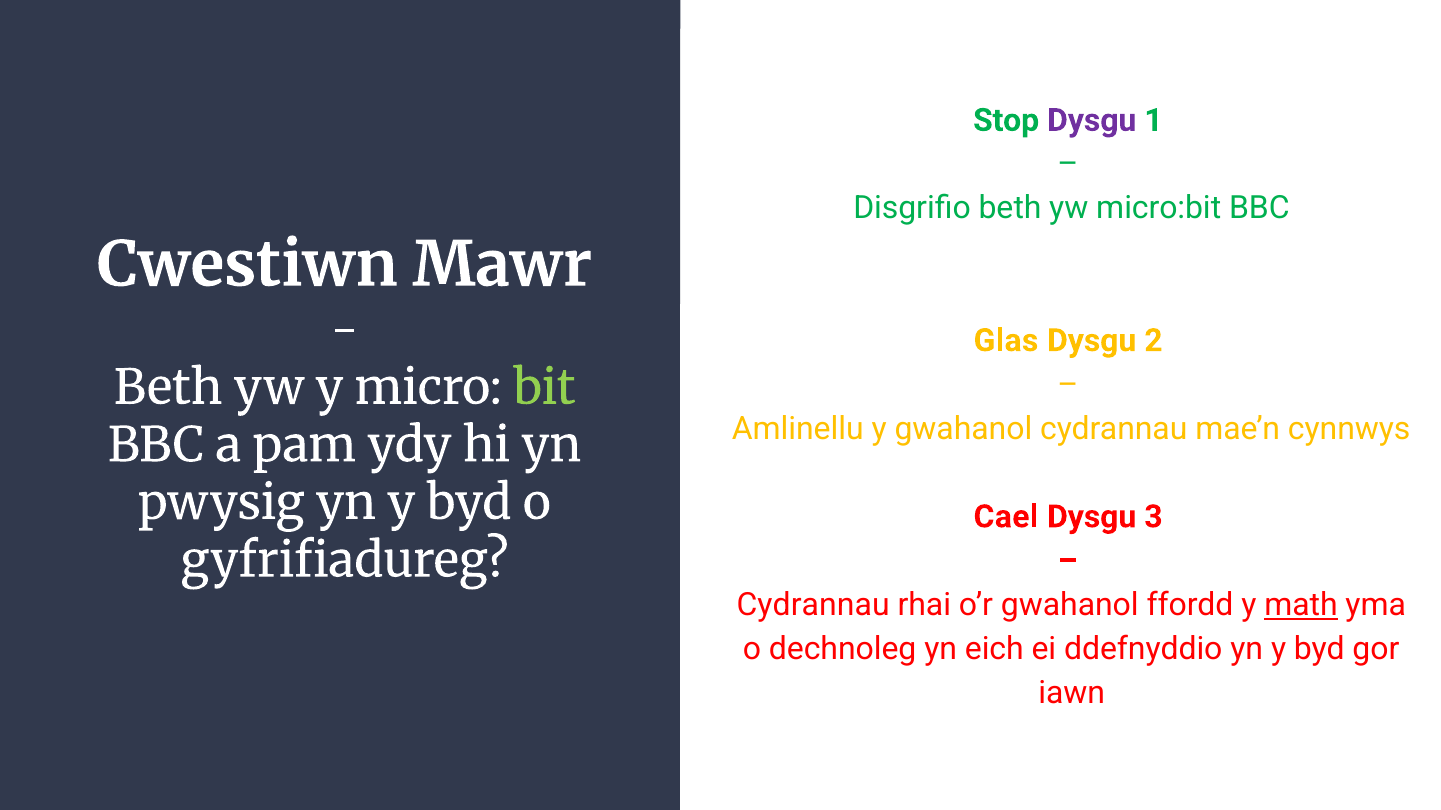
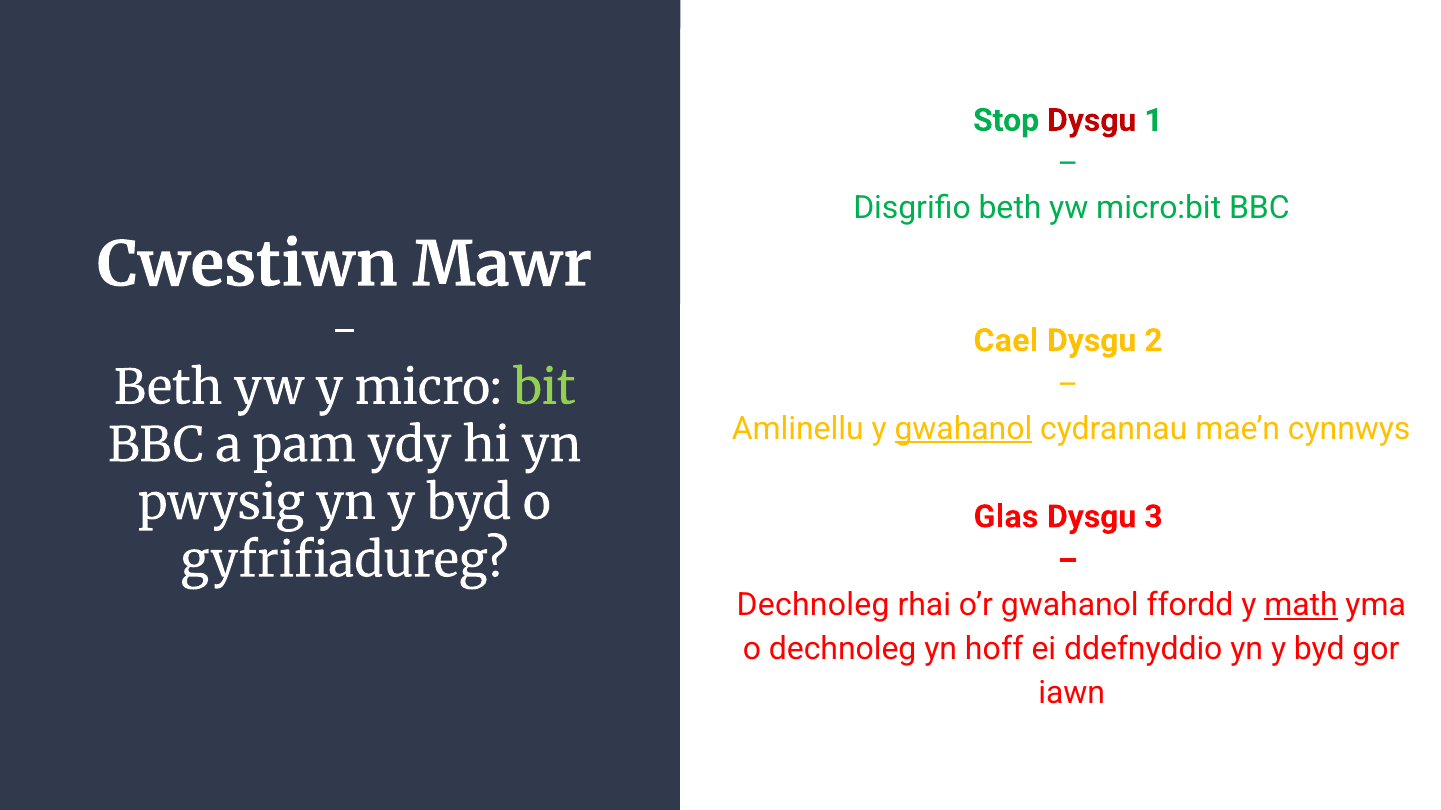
Dysgu colour: purple -> red (1092, 120)
Glas: Glas -> Cael (1006, 341)
gwahanol underline: none -> present (963, 429)
Cael: Cael -> Glas (1006, 517)
Cydrannau: Cydrannau -> Dechnoleg (813, 605)
eich: eich -> hoff (994, 649)
